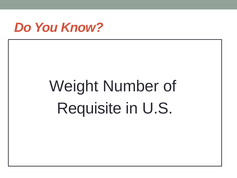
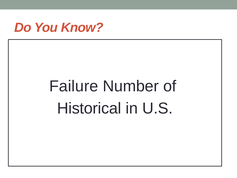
Weight: Weight -> Failure (74, 86)
Requisite: Requisite -> Historical (89, 108)
